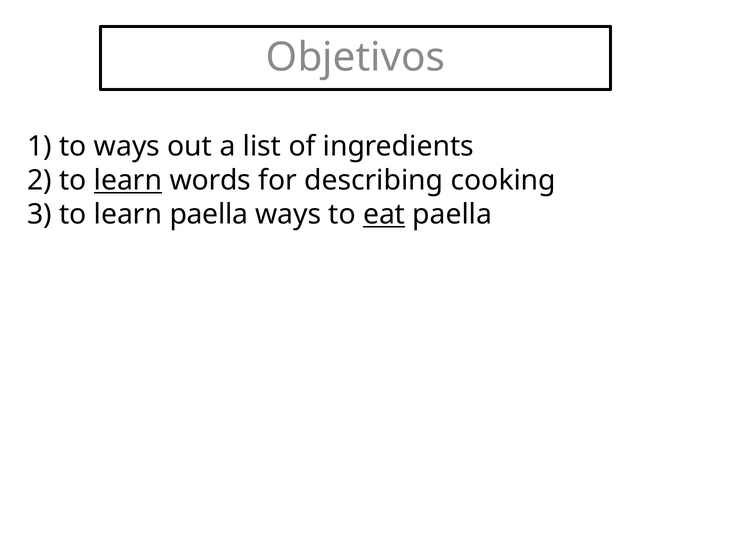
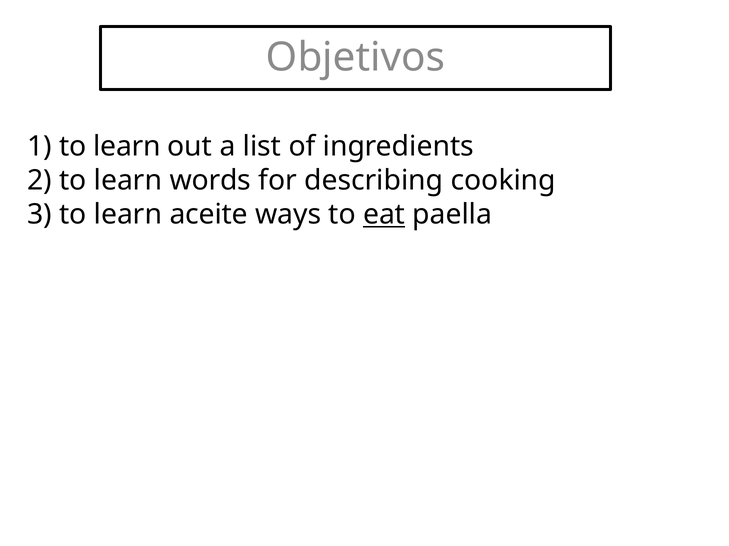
1 to ways: ways -> learn (127, 147)
learn underline: present -> none (128, 181)
learn paella: paella -> aceite (209, 215)
